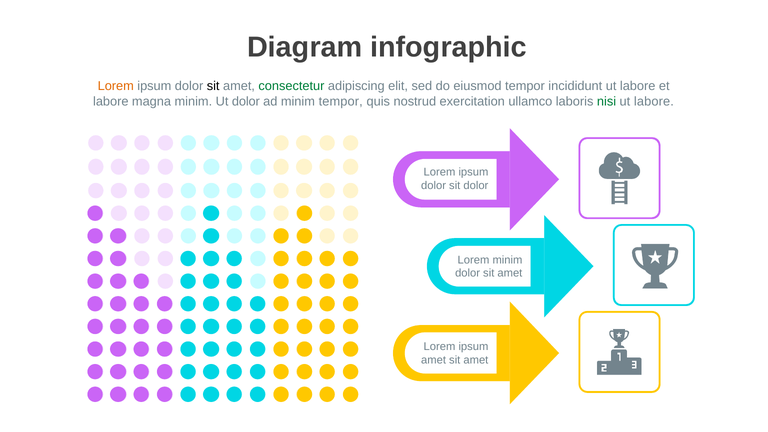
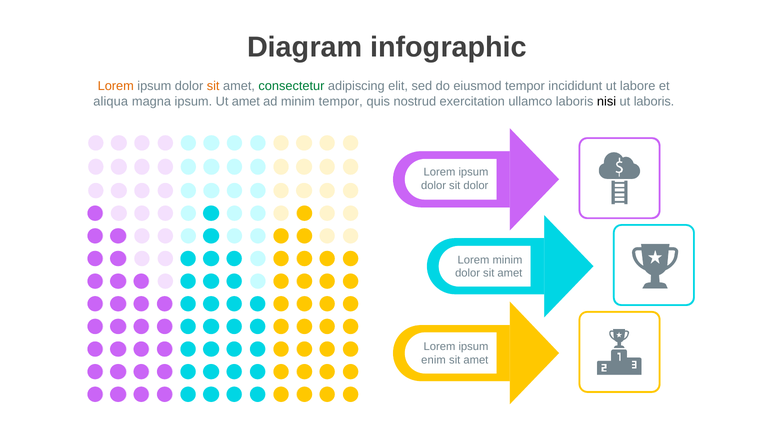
sit colour: black -> orange (213, 86)
labore: labore -> aliqua (111, 101)
magna minim: minim -> ipsum (193, 101)
Ut dolor: dolor -> amet (246, 101)
nisi colour: green -> black (607, 101)
labore: labore -> laboris (654, 101)
amet: amet -> enim (434, 360)
